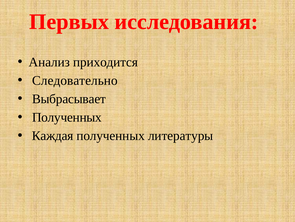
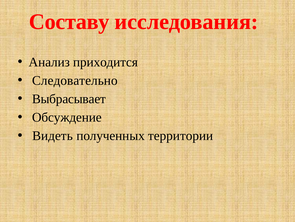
Первых: Первых -> Составу (69, 22)
Полученных: Полученных -> Обсуждение (67, 117)
Каждая: Каждая -> Видеть (53, 135)
литературы: литературы -> территории (181, 135)
